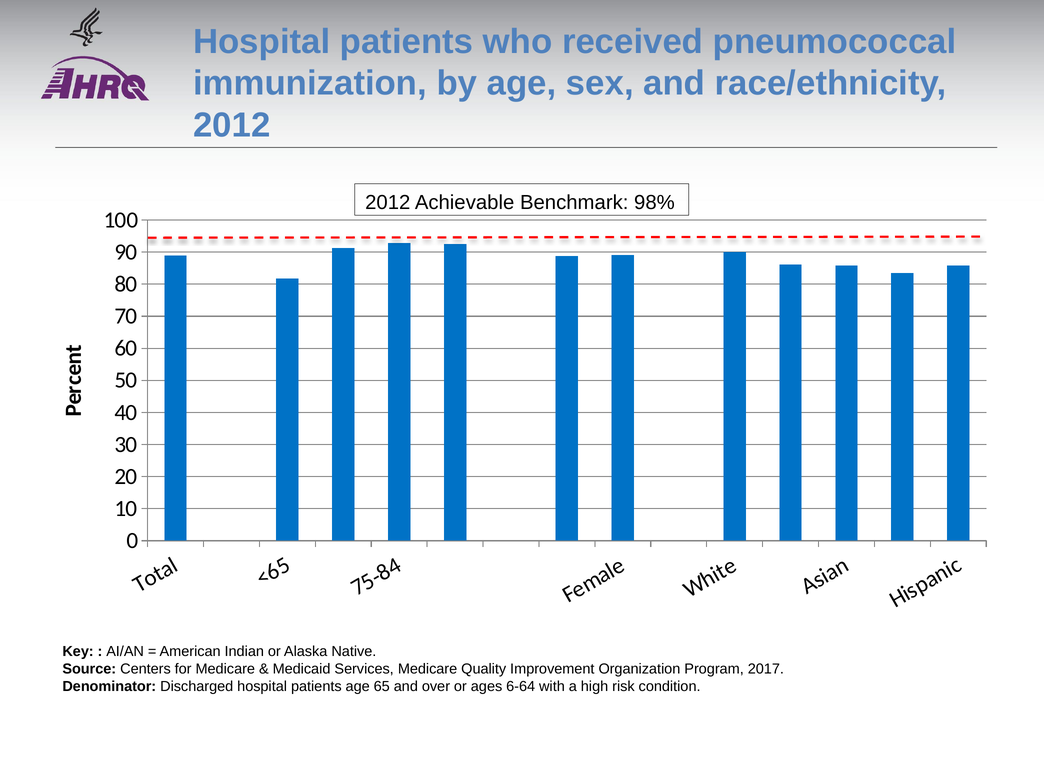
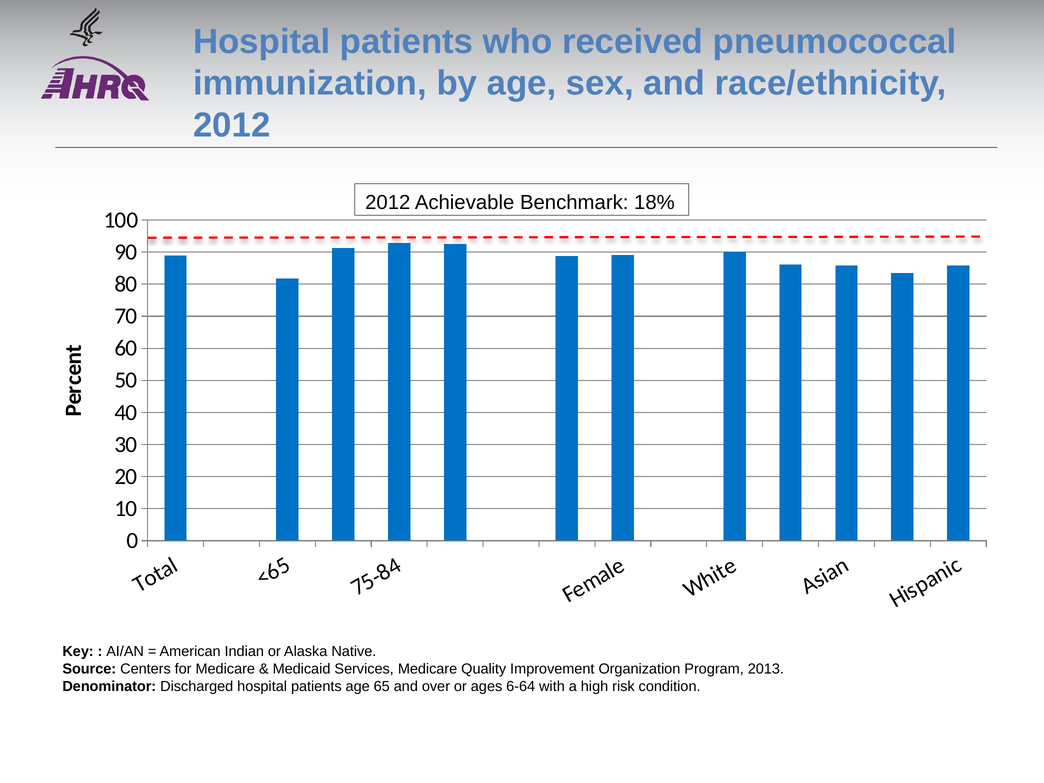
98%: 98% -> 18% (654, 203)
2017: 2017 -> 2013 (766, 669)
